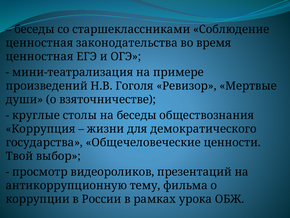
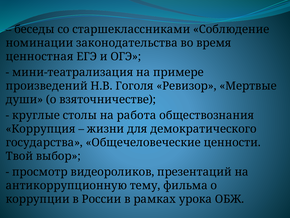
ценностная: ценностная -> номинации (39, 43)
на беседы: беседы -> работа (137, 115)
